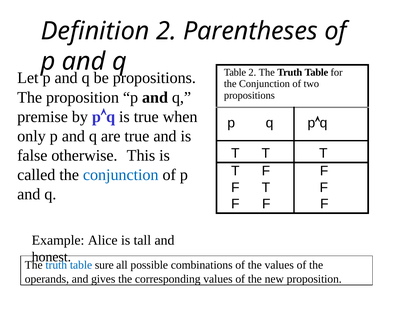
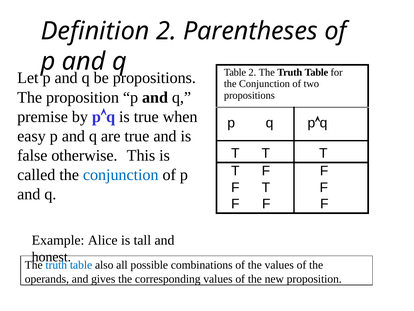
only: only -> easy (31, 136)
sure: sure -> also (104, 265)
